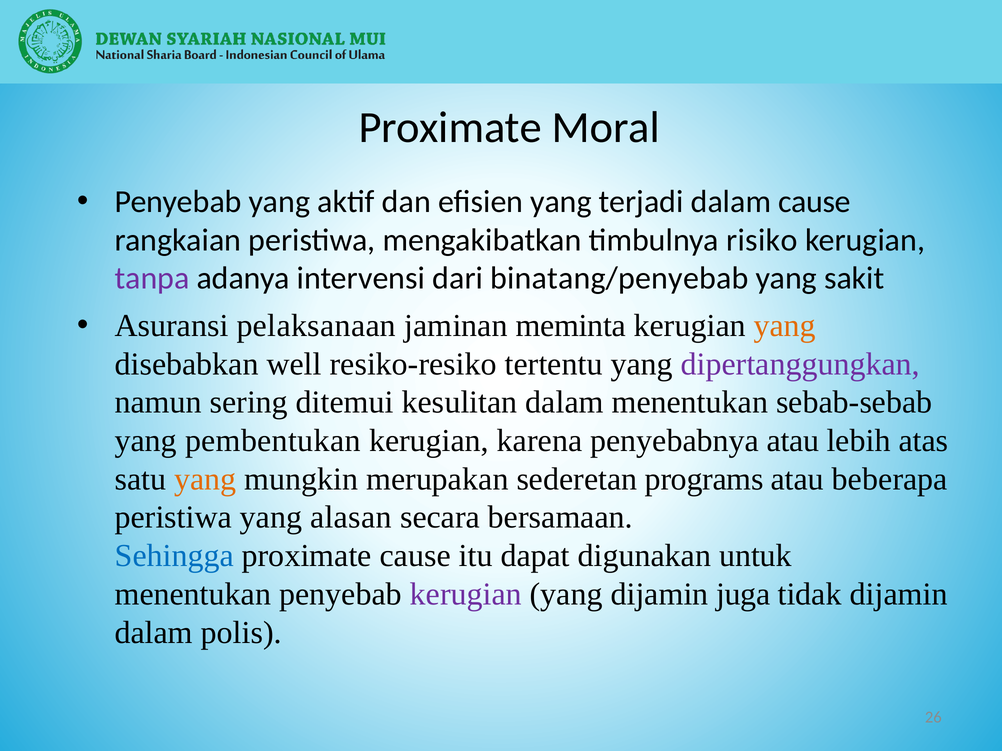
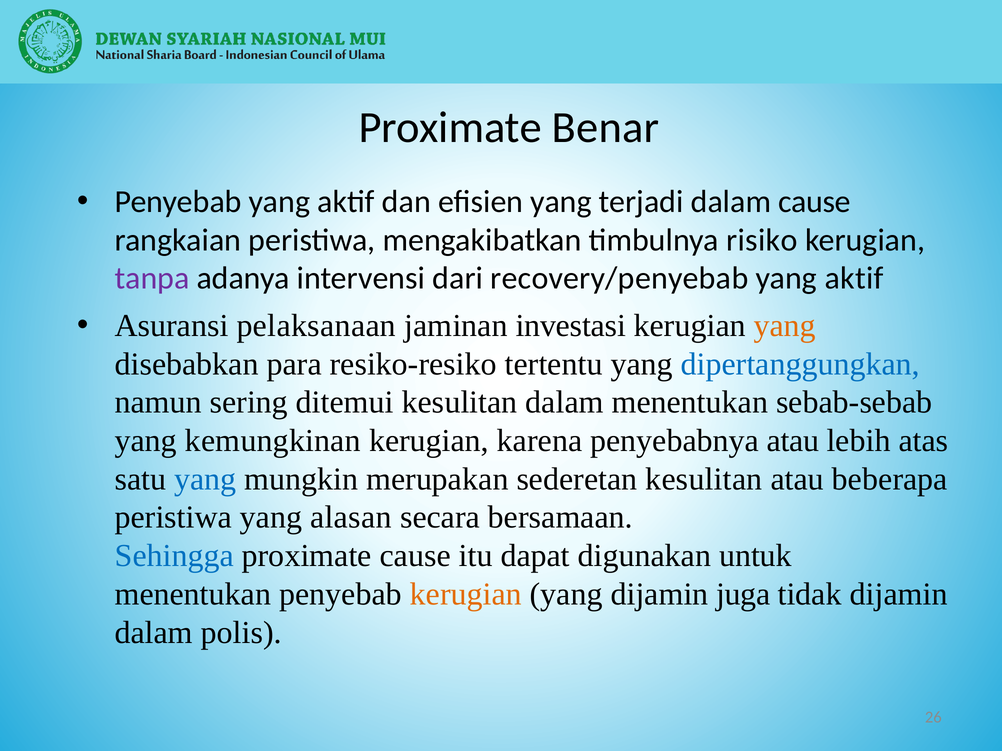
Moral: Moral -> Benar (606, 128)
binatang/penyebab: binatang/penyebab -> recovery/penyebab (619, 279)
sakit: sakit -> aktif (854, 279)
meminta: meminta -> investasi (571, 326)
well: well -> para (294, 364)
dipertanggungkan colour: purple -> blue (800, 364)
pembentukan: pembentukan -> kemungkinan (273, 441)
yang colour: orange -> blue (205, 479)
sederetan programs: programs -> kesulitan (704, 479)
kerugian colour: purple -> orange (466, 595)
